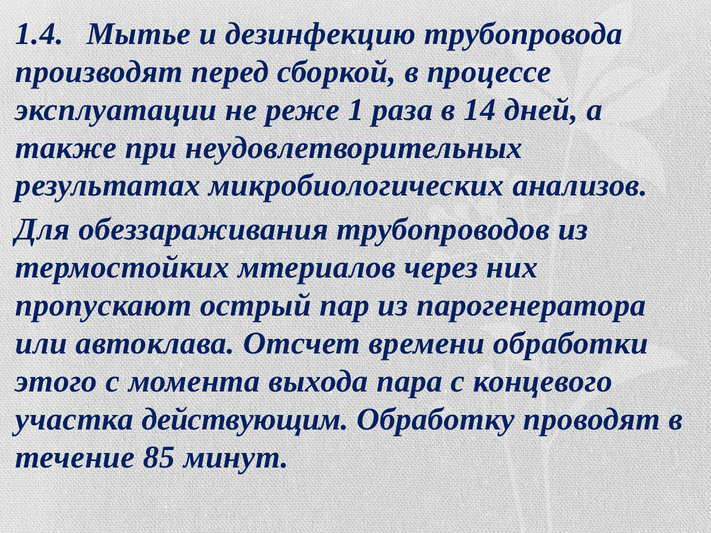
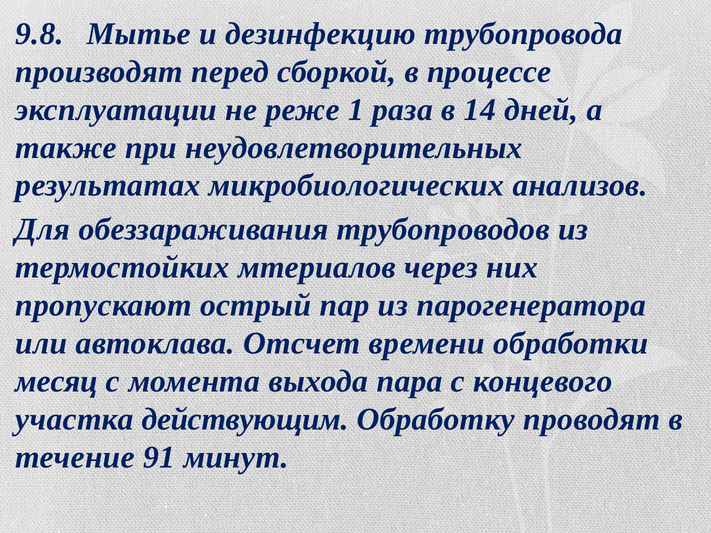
1.4: 1.4 -> 9.8 (39, 34)
этого: этого -> месяц (57, 381)
85: 85 -> 91 (159, 457)
